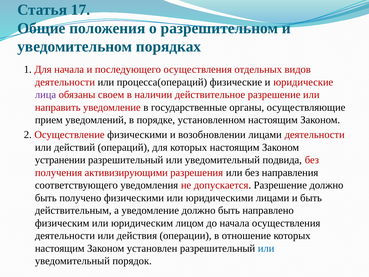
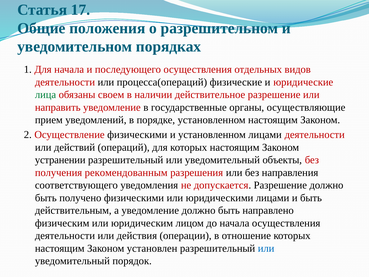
лица colour: purple -> green (46, 95)
и возобновлении: возобновлении -> установленном (212, 135)
подвида: подвида -> объекты (282, 160)
активизирующими: активизирующими -> рекомендованным (126, 172)
